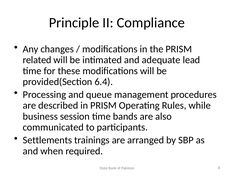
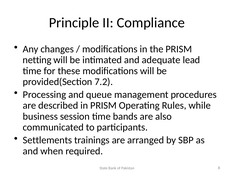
related: related -> netting (37, 60)
6.4: 6.4 -> 7.2 (104, 82)
